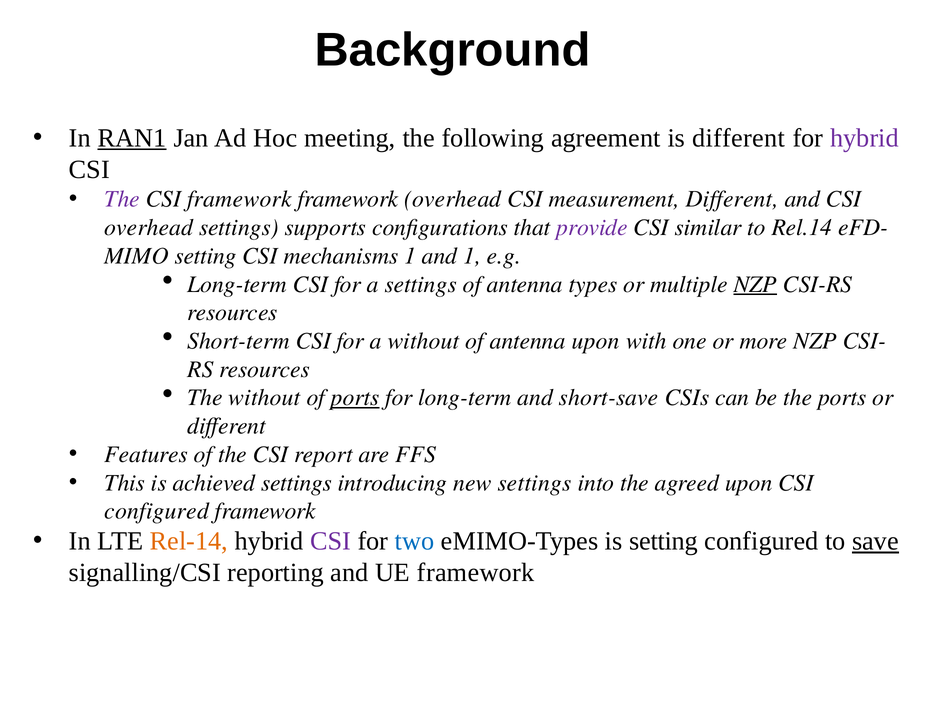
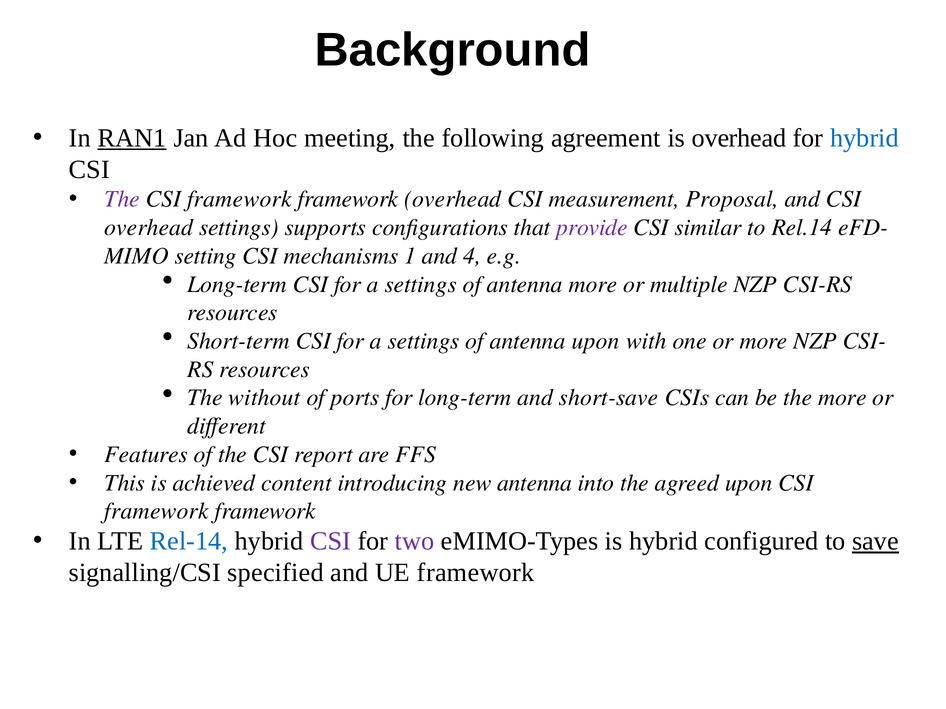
is different: different -> overhead (739, 138)
hybrid colour: purple -> blue (865, 138)
measurement Different: Different -> Proposal (732, 199)
and 1: 1 -> 4 (472, 256)
antenna types: types -> more (593, 284)
NZP underline: present -> none (755, 284)
without: without -> settings (424, 341)
ports underline: present -> none (355, 398)
the ports: ports -> more (842, 398)
achieved settings: settings -> content (296, 483)
new settings: settings -> antenna (535, 483)
configured: configured -> framework (157, 511)
Rel-14 colour: orange -> blue (189, 542)
two colour: blue -> purple (415, 542)
is setting: setting -> hybrid (663, 542)
reporting: reporting -> specified (276, 573)
